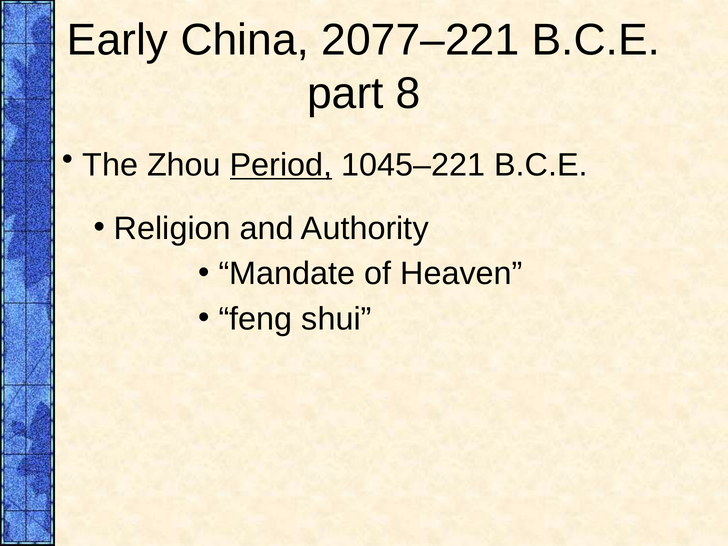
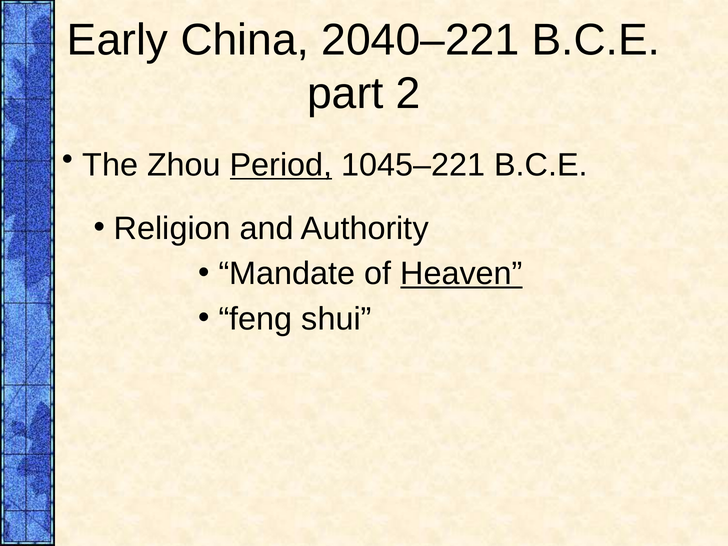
2077–221: 2077–221 -> 2040–221 (420, 40)
8: 8 -> 2 (408, 93)
Heaven underline: none -> present (461, 274)
